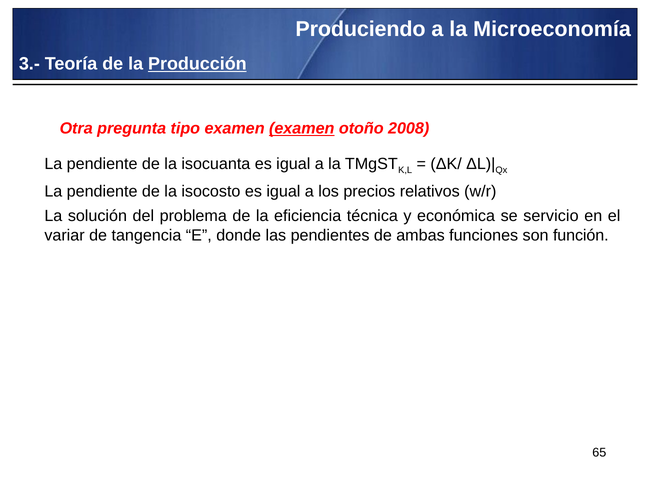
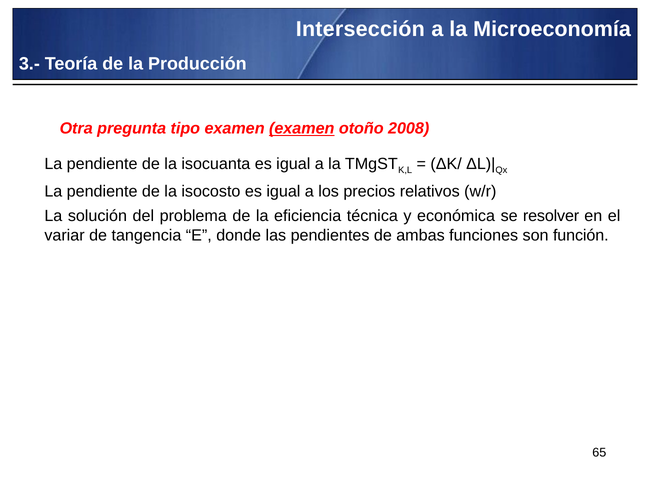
Produciendo: Produciendo -> Intersección (360, 29)
Producción underline: present -> none (197, 64)
servicio: servicio -> resolver (551, 216)
